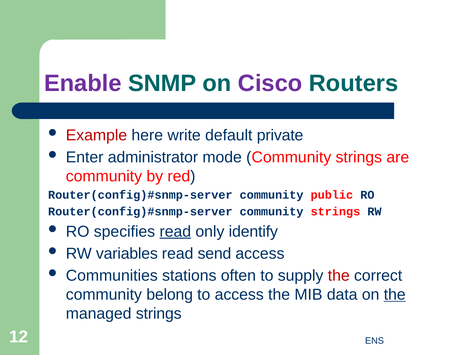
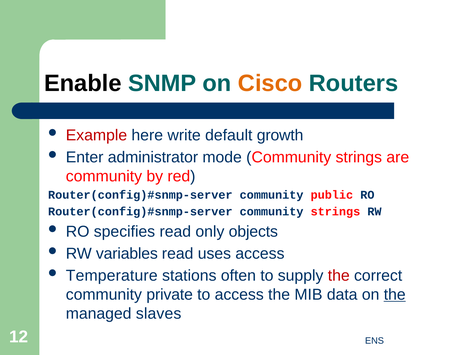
Enable colour: purple -> black (83, 83)
Cisco colour: purple -> orange (270, 83)
private: private -> growth (280, 135)
read underline: present -> none (175, 231)
identify: identify -> objects (253, 231)
send: send -> uses (214, 253)
Communities: Communities -> Temperature (112, 275)
belong: belong -> private (170, 294)
managed strings: strings -> slaves (159, 313)
